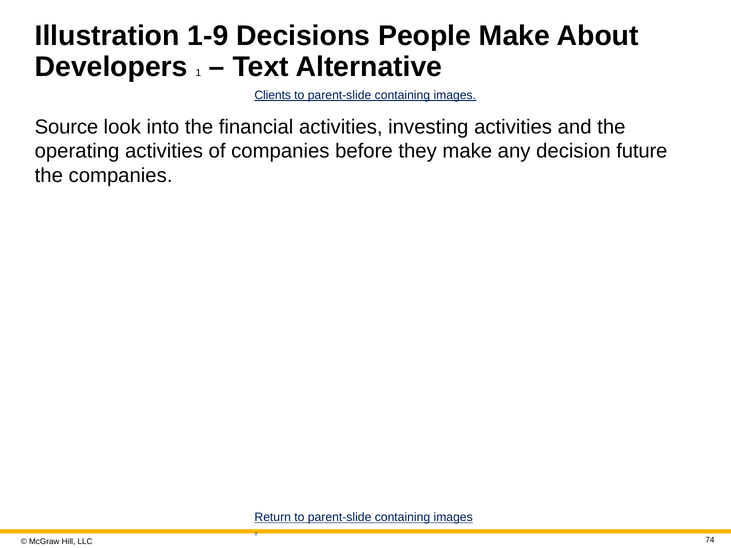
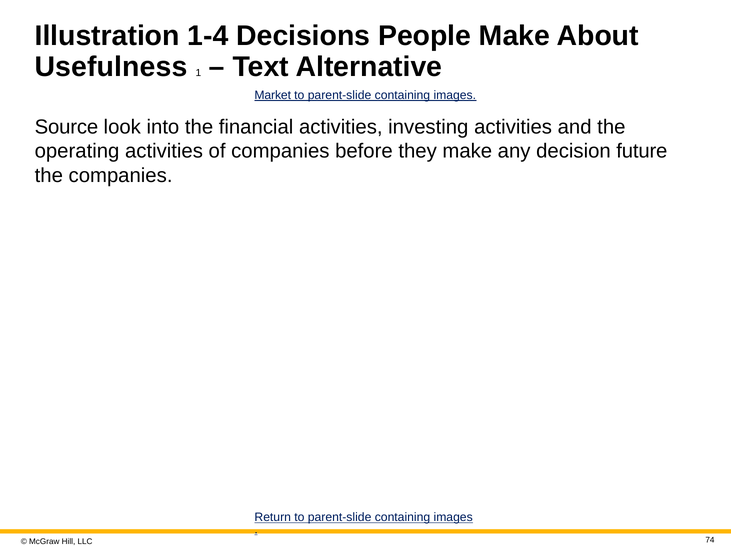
1-9: 1-9 -> 1-4 (208, 36)
Developers: Developers -> Usefulness (111, 67)
Clients: Clients -> Market (273, 95)
